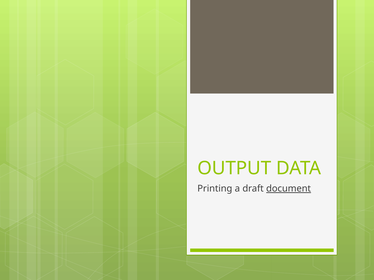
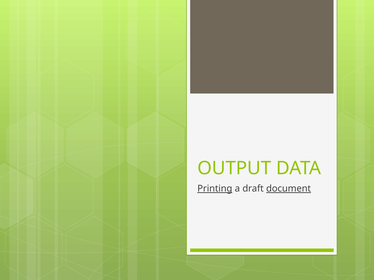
Printing underline: none -> present (215, 189)
